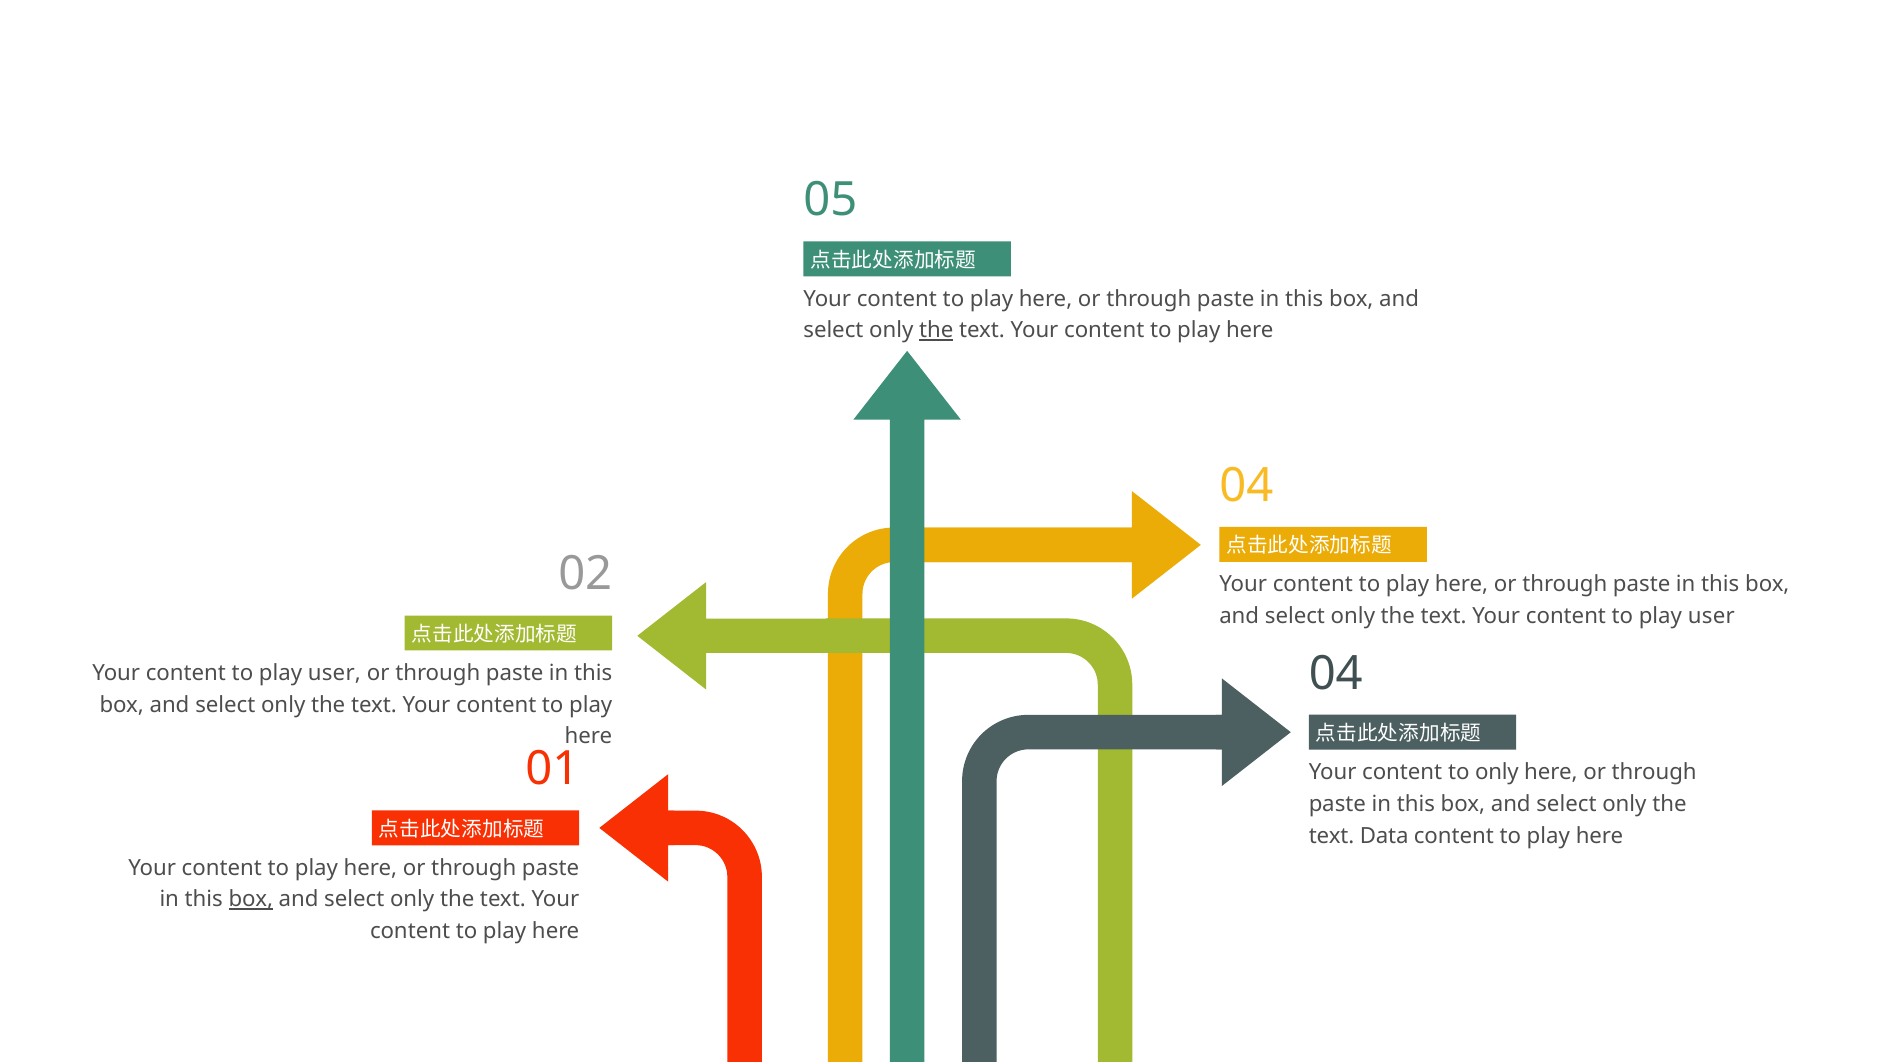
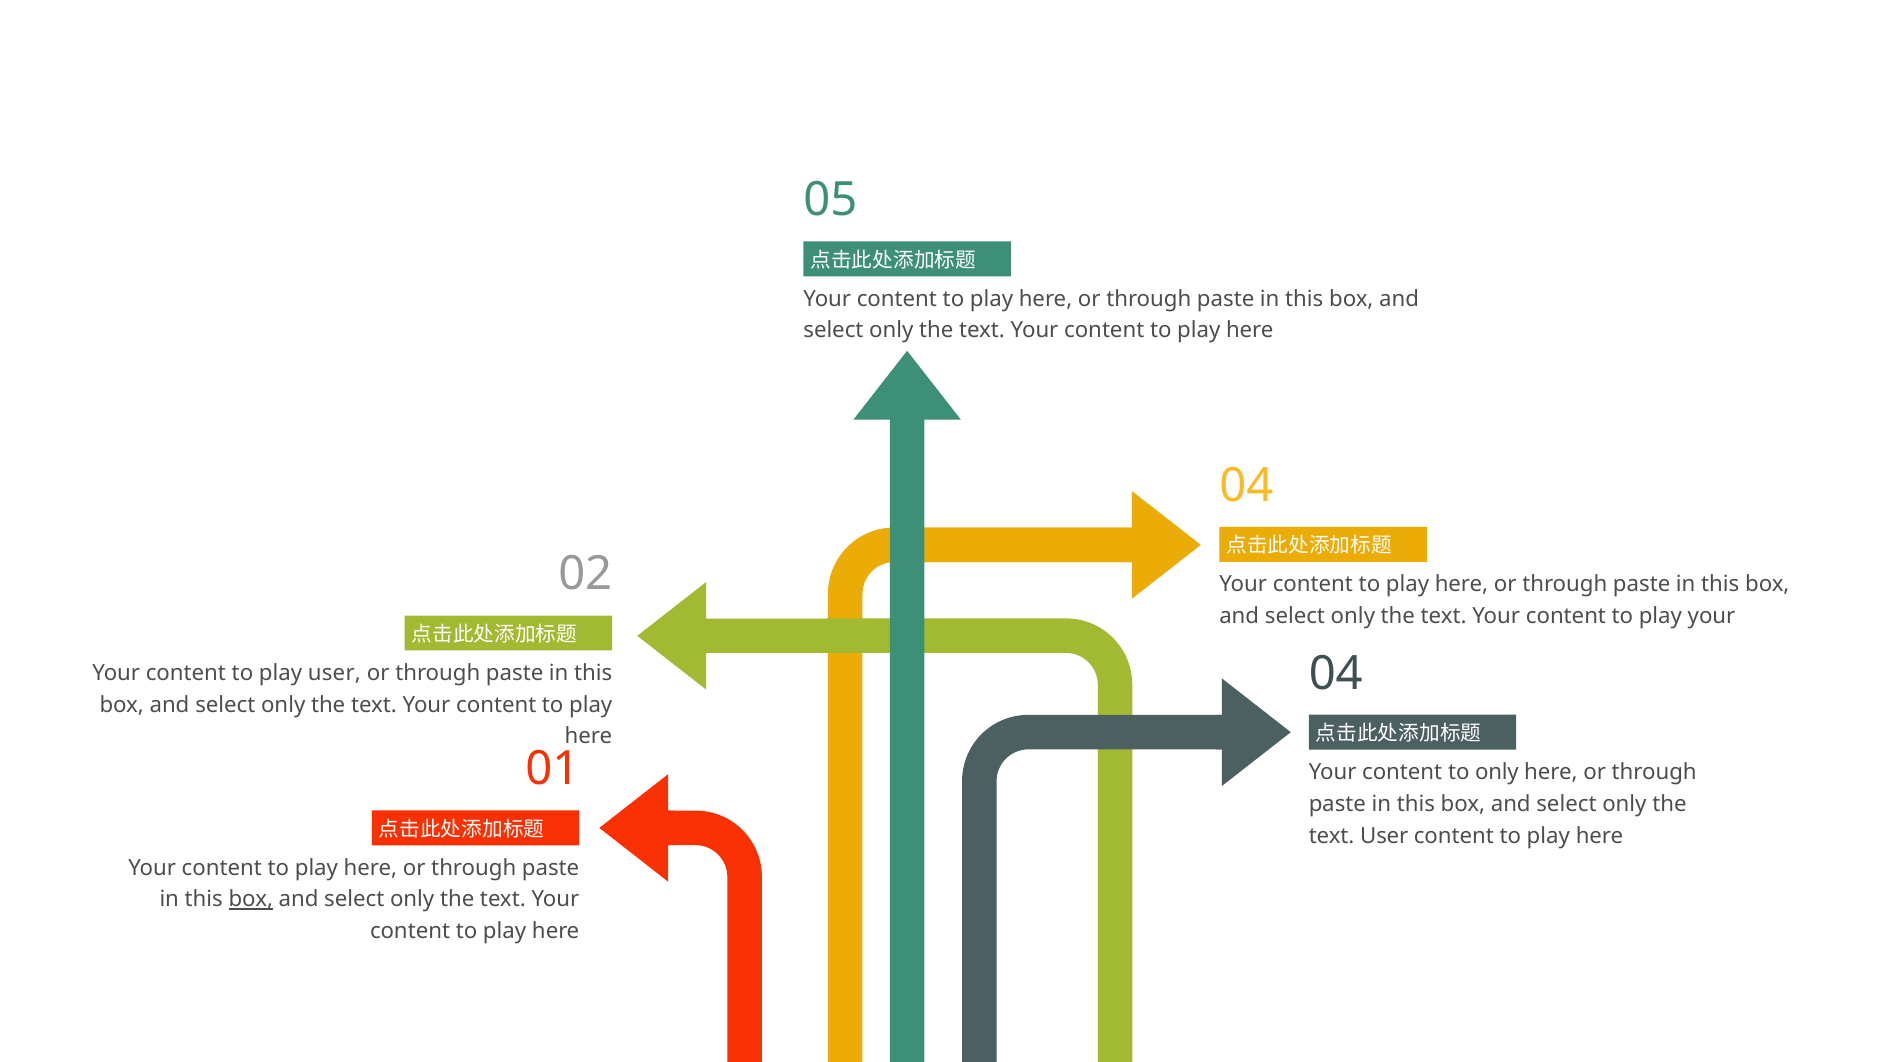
the underline: present -> none (936, 331)
user: user -> your (1712, 616)
text Data: Data -> User (1384, 836)
